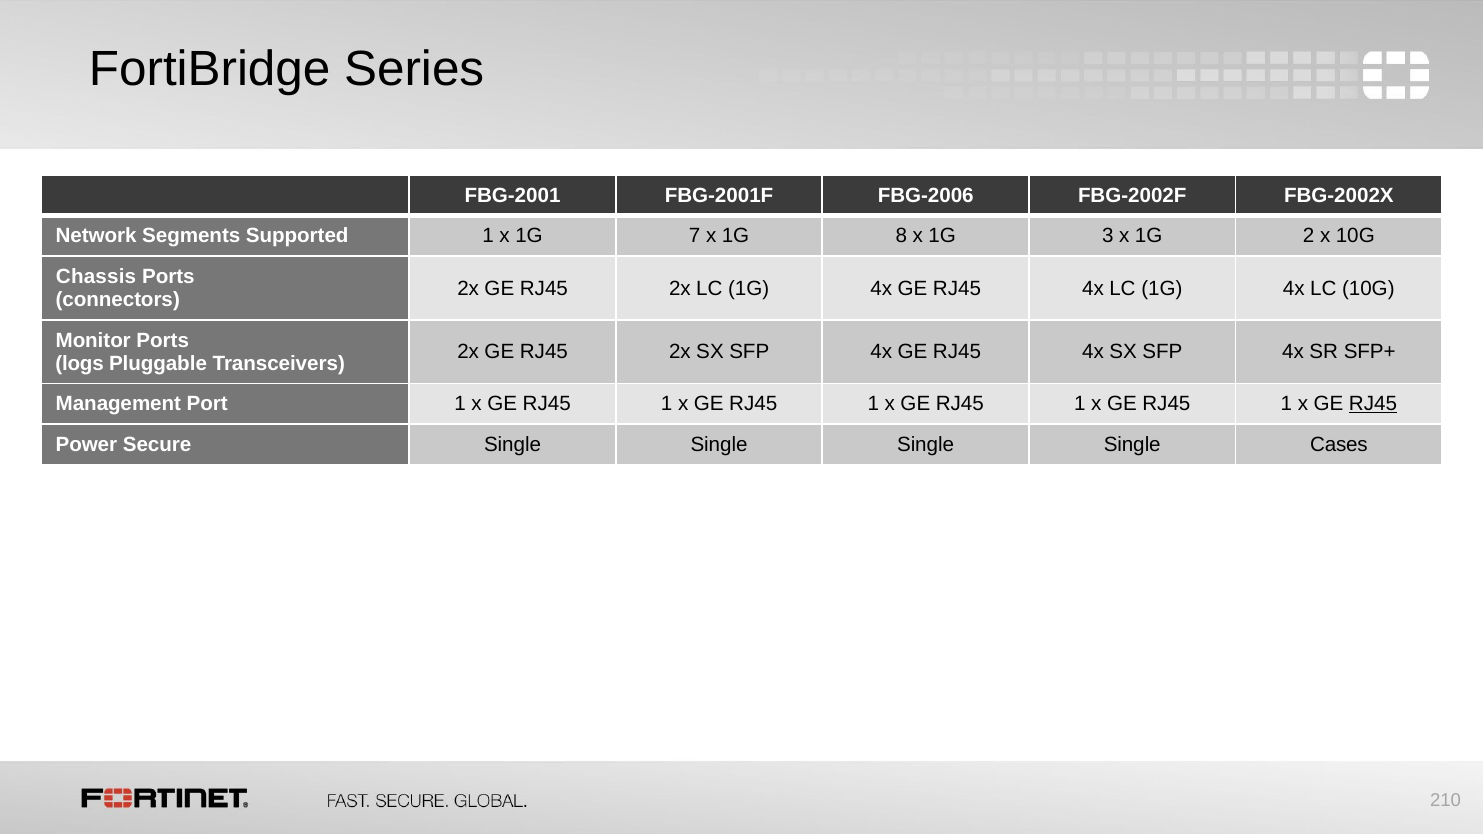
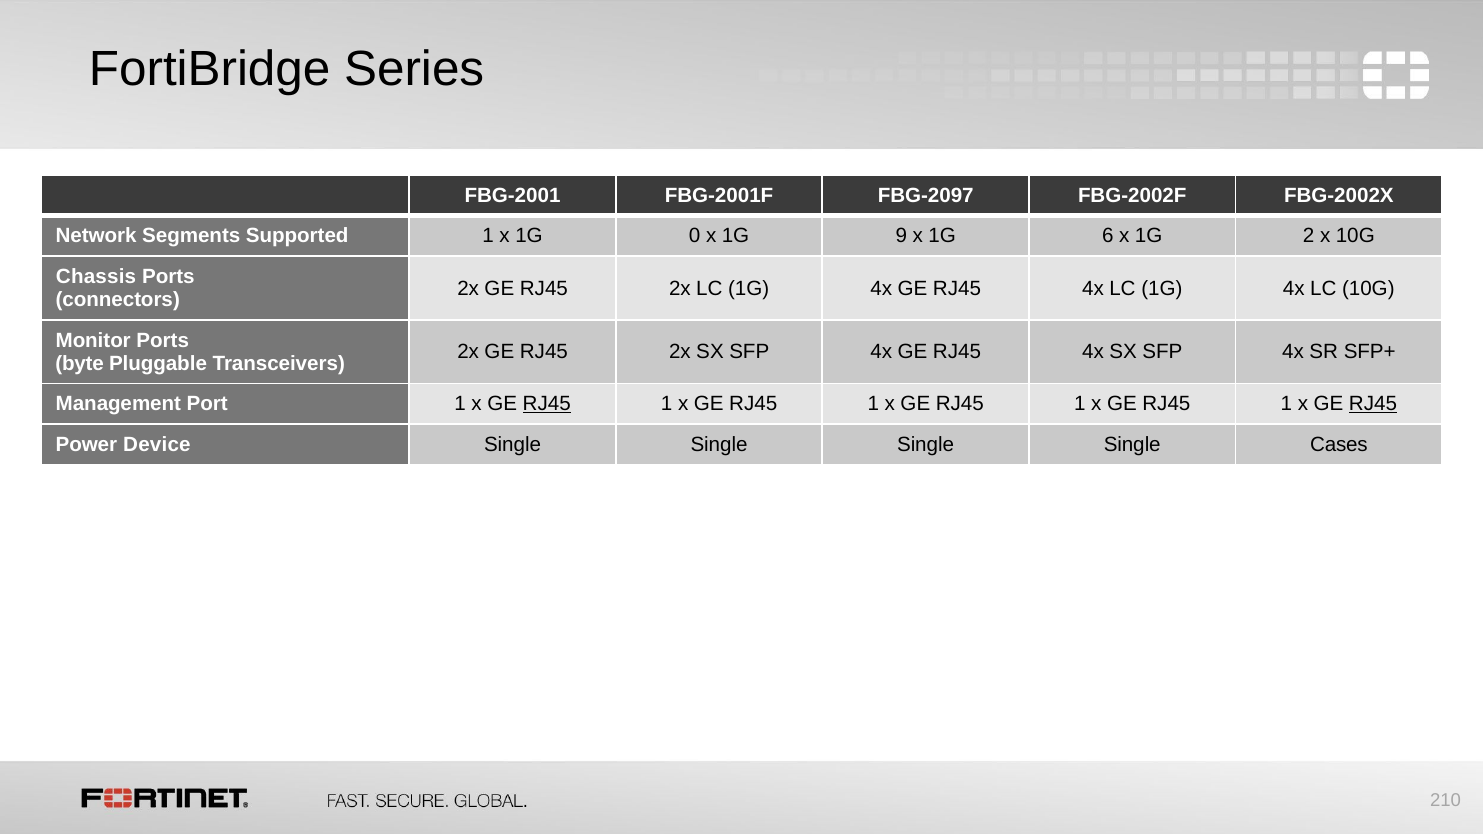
FBG-2006: FBG-2006 -> FBG-2097 (926, 196)
7: 7 -> 0 (695, 236)
8: 8 -> 9 (901, 236)
3: 3 -> 6 (1108, 236)
logs: logs -> byte (80, 363)
RJ45 underline: none -> present (547, 404)
Secure: Secure -> Device (157, 445)
